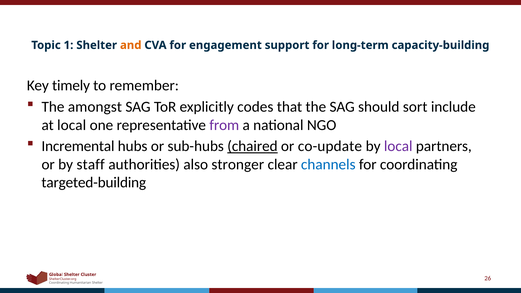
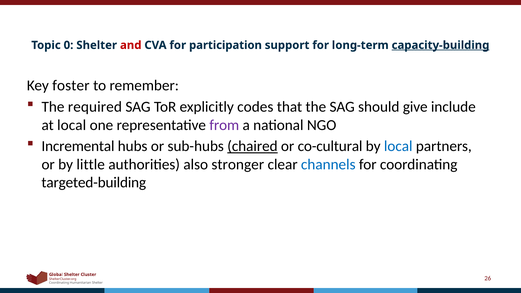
1: 1 -> 0 (68, 45)
and colour: orange -> red (131, 45)
engagement: engagement -> participation (225, 45)
capacity-building underline: none -> present (440, 45)
timely: timely -> foster (71, 86)
amongst: amongst -> required (95, 107)
sort: sort -> give (415, 107)
co-update: co-update -> co-cultural (330, 146)
local colour: purple -> blue (398, 146)
staff: staff -> little (91, 164)
